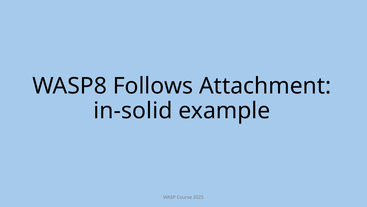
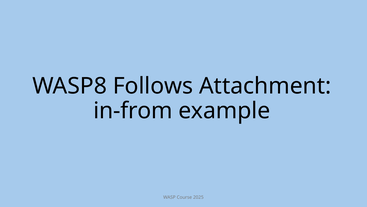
in-solid: in-solid -> in-from (133, 111)
